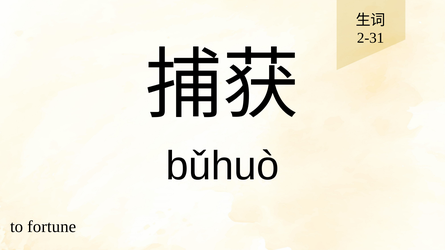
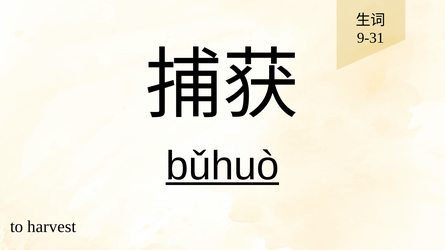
2-31: 2-31 -> 9-31 (371, 38)
bǔhuò underline: none -> present (222, 166)
fortune: fortune -> harvest (52, 227)
